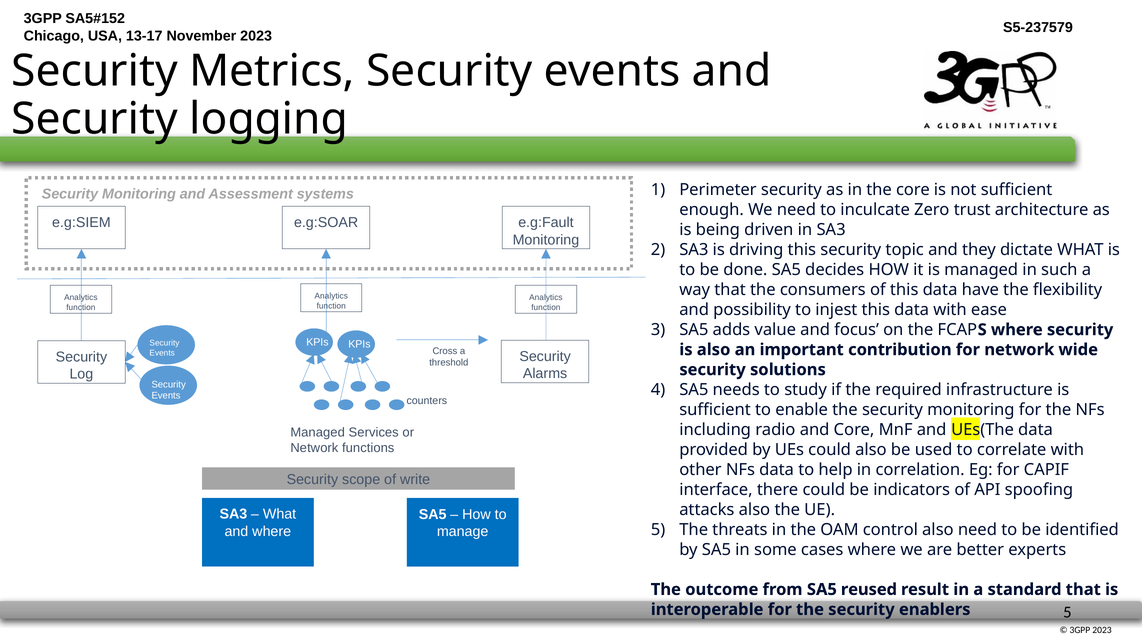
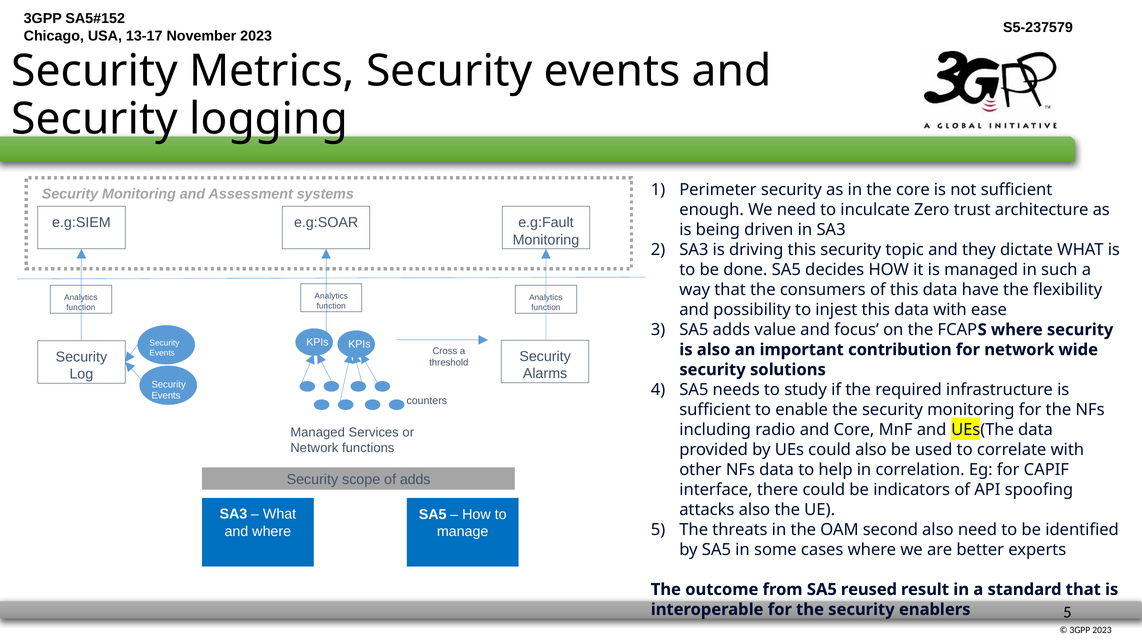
of write: write -> adds (415, 479)
control: control -> second (890, 529)
